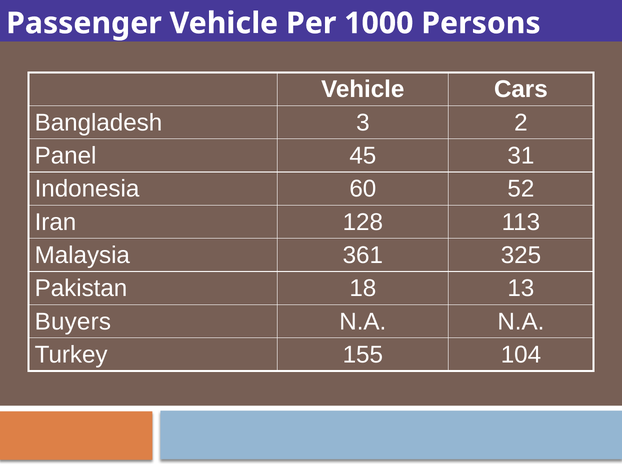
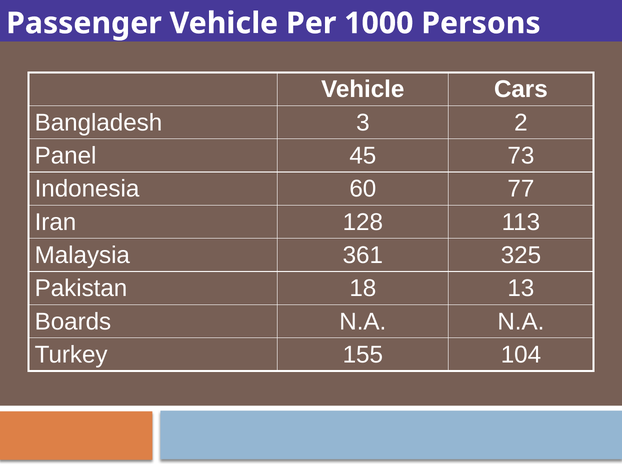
31: 31 -> 73 (521, 156)
52: 52 -> 77 (521, 189)
Buyers: Buyers -> Boards (73, 322)
